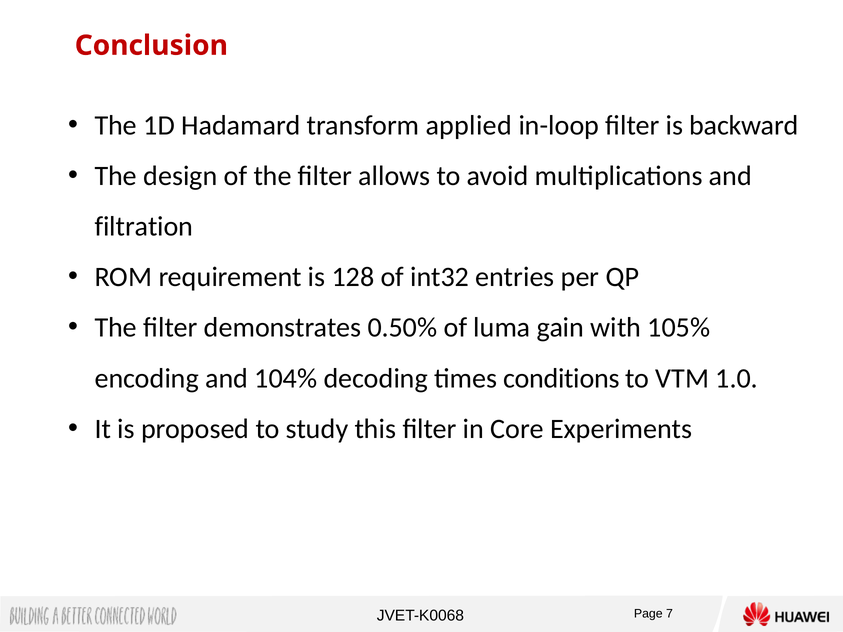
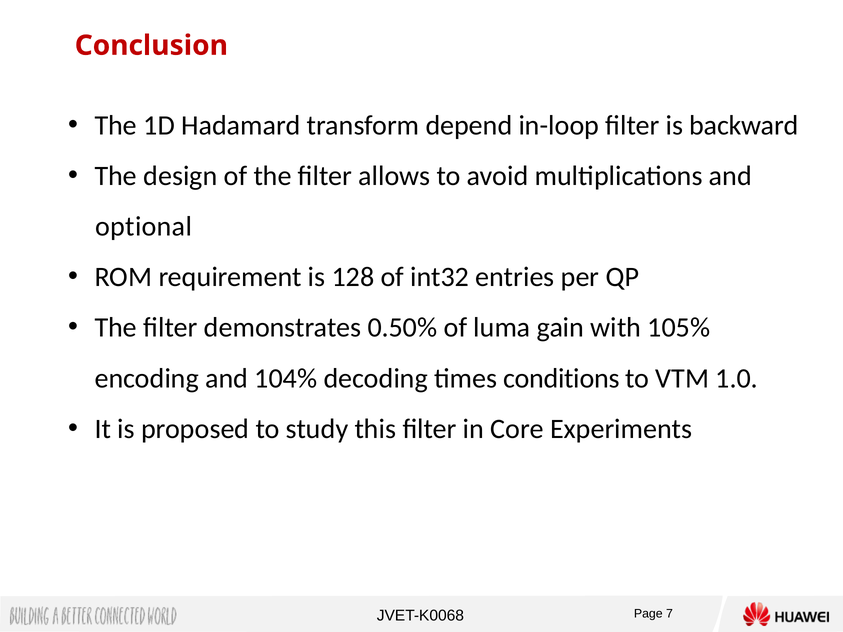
applied: applied -> depend (469, 126)
filtration: filtration -> optional (144, 227)
